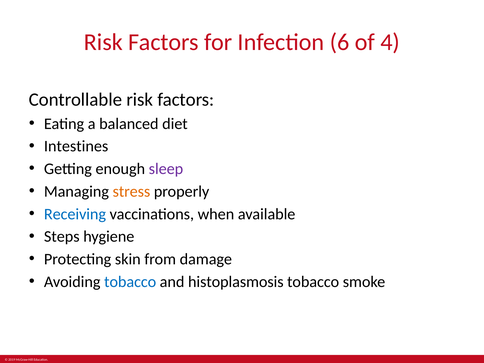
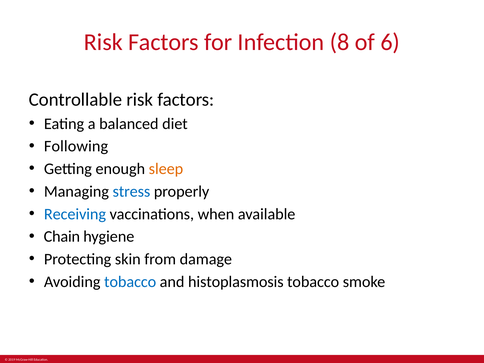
6: 6 -> 8 (340, 42)
4: 4 -> 6 (390, 42)
Intestines: Intestines -> Following (76, 146)
sleep colour: purple -> orange (166, 169)
stress colour: orange -> blue (131, 191)
Steps: Steps -> Chain (62, 237)
